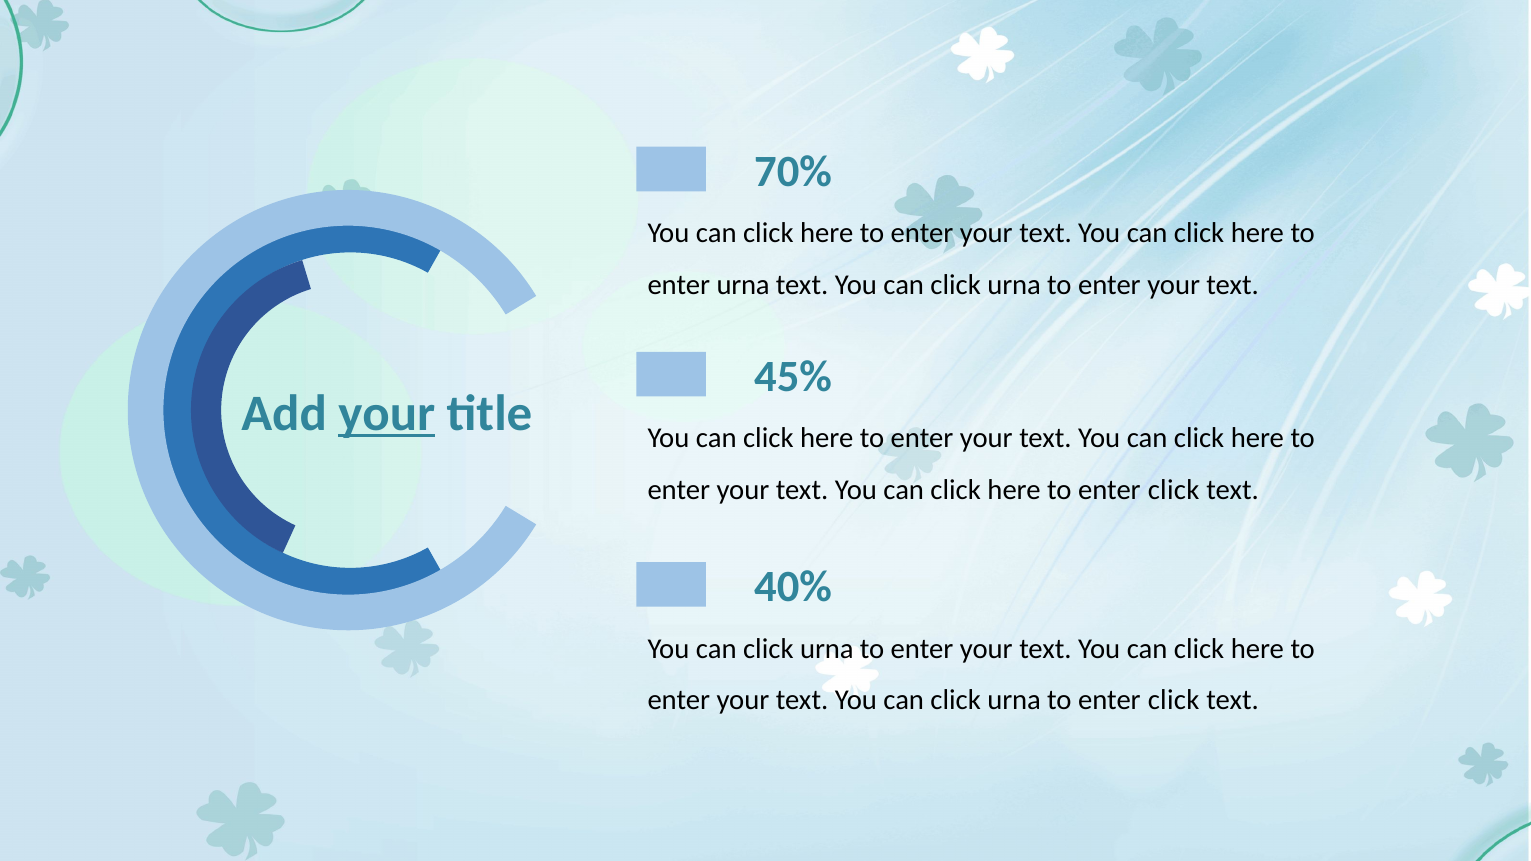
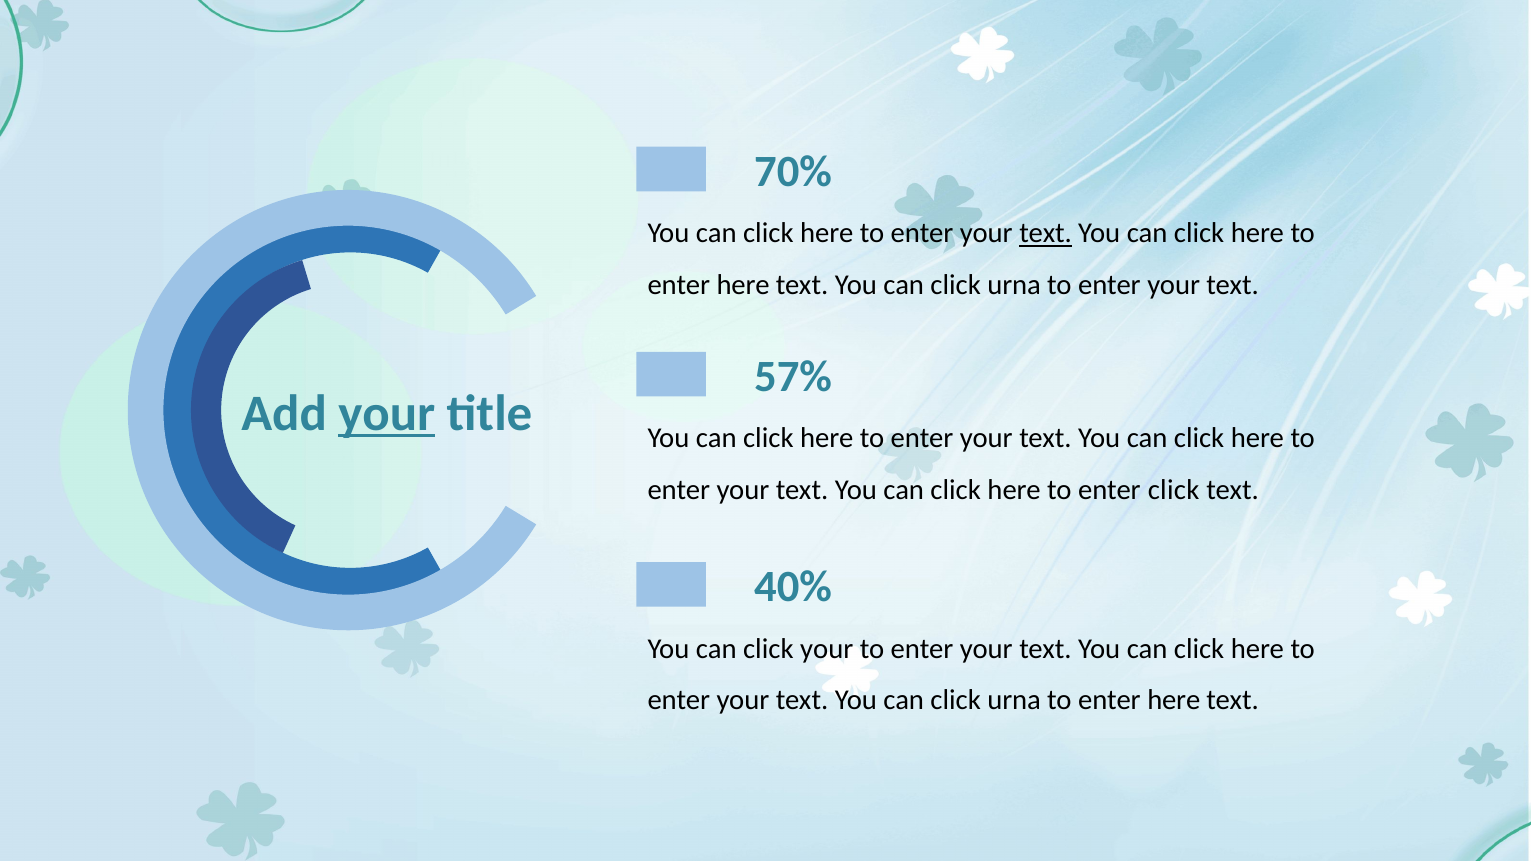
text underline: none -> present (1046, 234)
urna: urna -> here (743, 285)
45%: 45% -> 57% (793, 377)
urna: urna -> your (827, 649)
click: click -> here (1174, 701)
